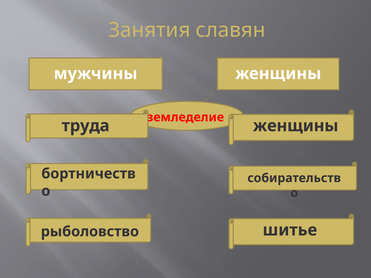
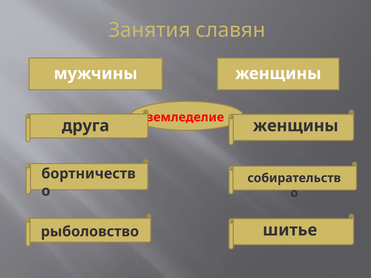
труда: труда -> друга (86, 126)
